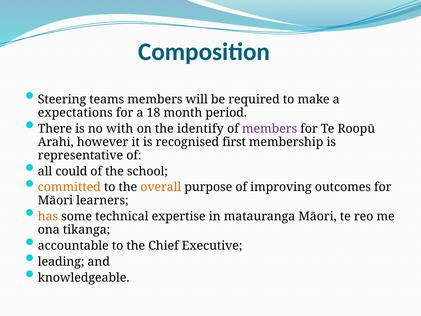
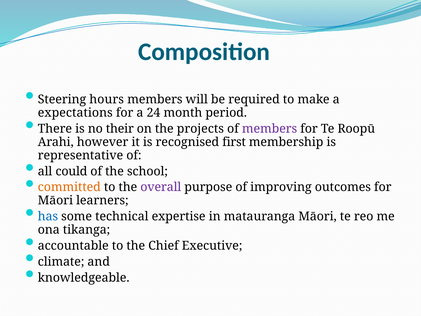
teams: teams -> hours (107, 99)
18: 18 -> 24 (153, 113)
with: with -> their (120, 129)
identify: identify -> projects (200, 129)
overall colour: orange -> purple (161, 187)
has colour: orange -> blue (48, 216)
leading: leading -> climate (61, 262)
